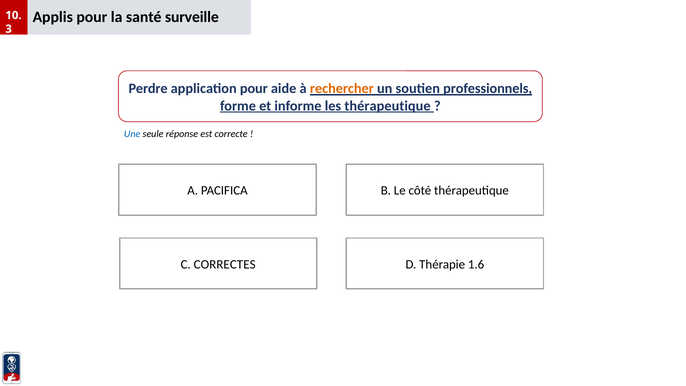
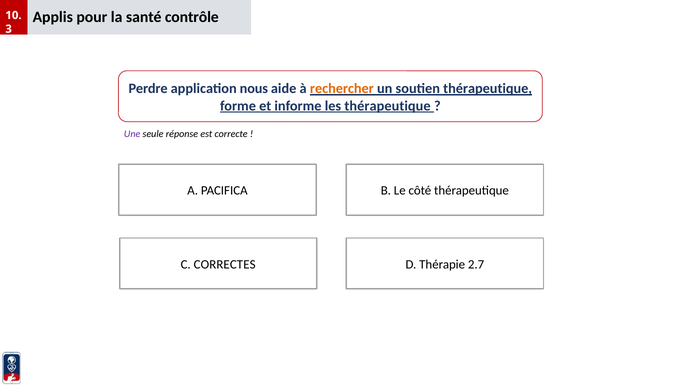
surveille: surveille -> contrôle (192, 17)
application pour: pour -> nous (254, 89)
soutien professionnels: professionnels -> thérapeutique (488, 89)
Une colour: blue -> purple (132, 134)
1.6: 1.6 -> 2.7 (476, 264)
